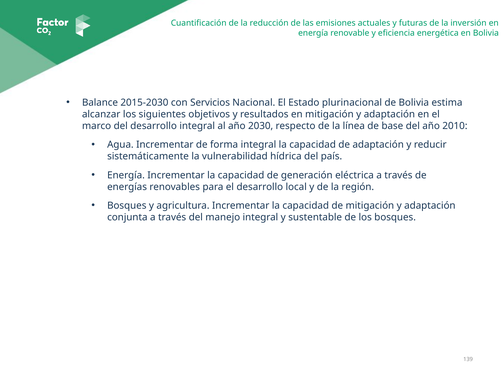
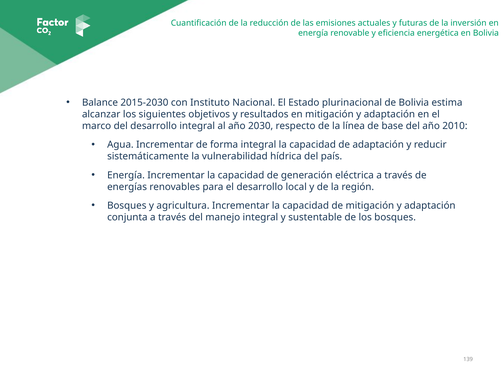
Servicios: Servicios -> Instituto (210, 103)
